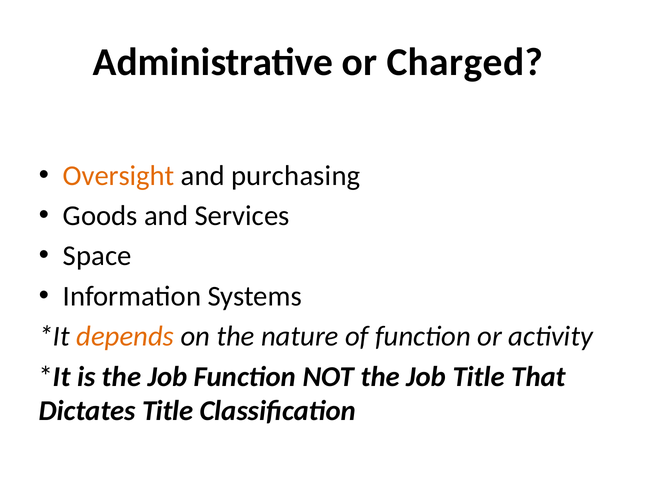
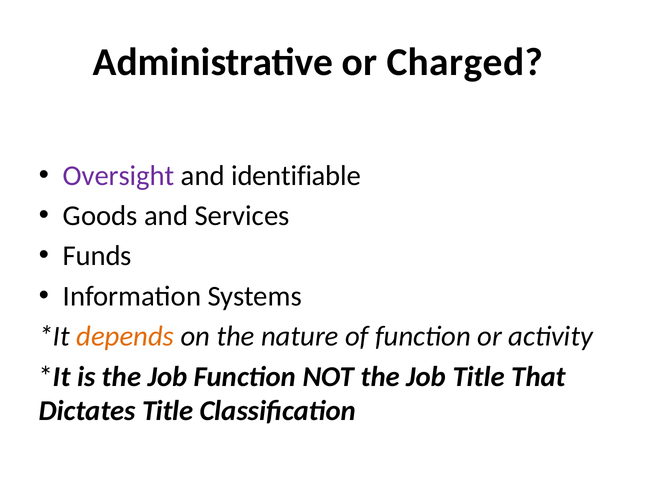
Oversight colour: orange -> purple (119, 176)
purchasing: purchasing -> identifiable (296, 176)
Space: Space -> Funds (97, 256)
